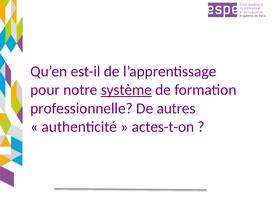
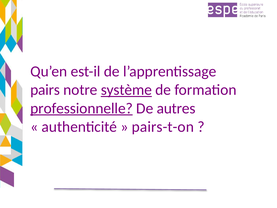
pour: pour -> pairs (45, 90)
professionnelle underline: none -> present (82, 108)
actes-t-on: actes-t-on -> pairs-t-on (163, 127)
